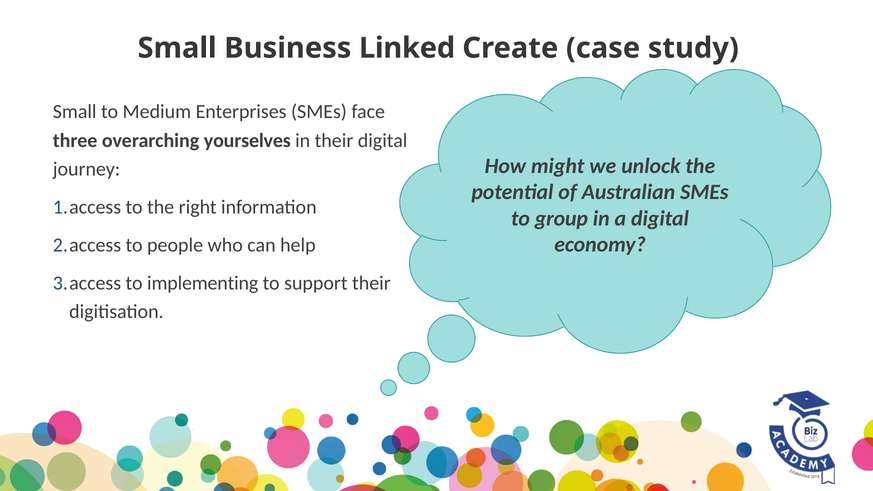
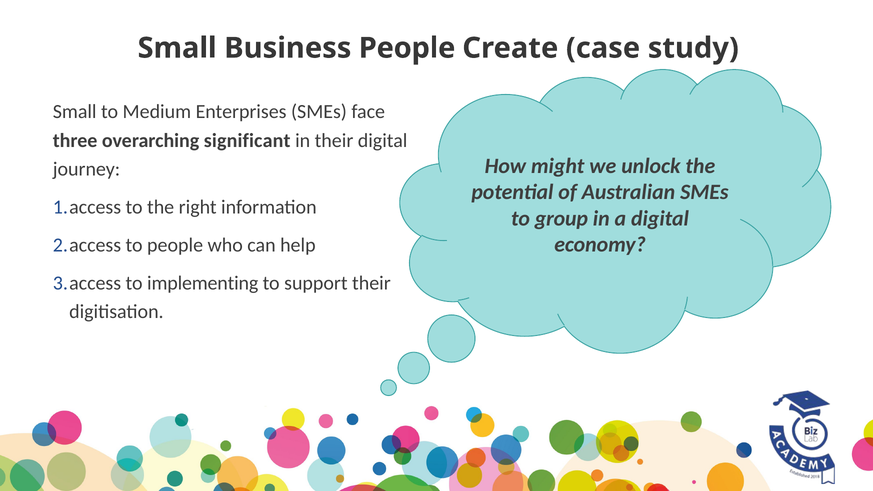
Business Linked: Linked -> People (407, 48)
yourselves: yourselves -> significant (247, 141)
